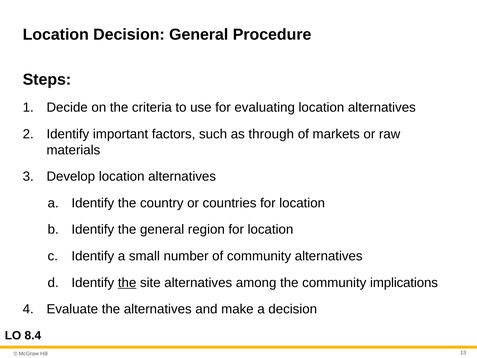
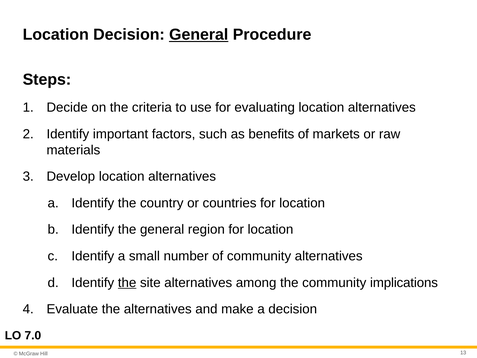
General underline: none -> present (199, 35)
through: through -> benefits (271, 134)
8.4: 8.4 -> 7.0 (33, 335)
